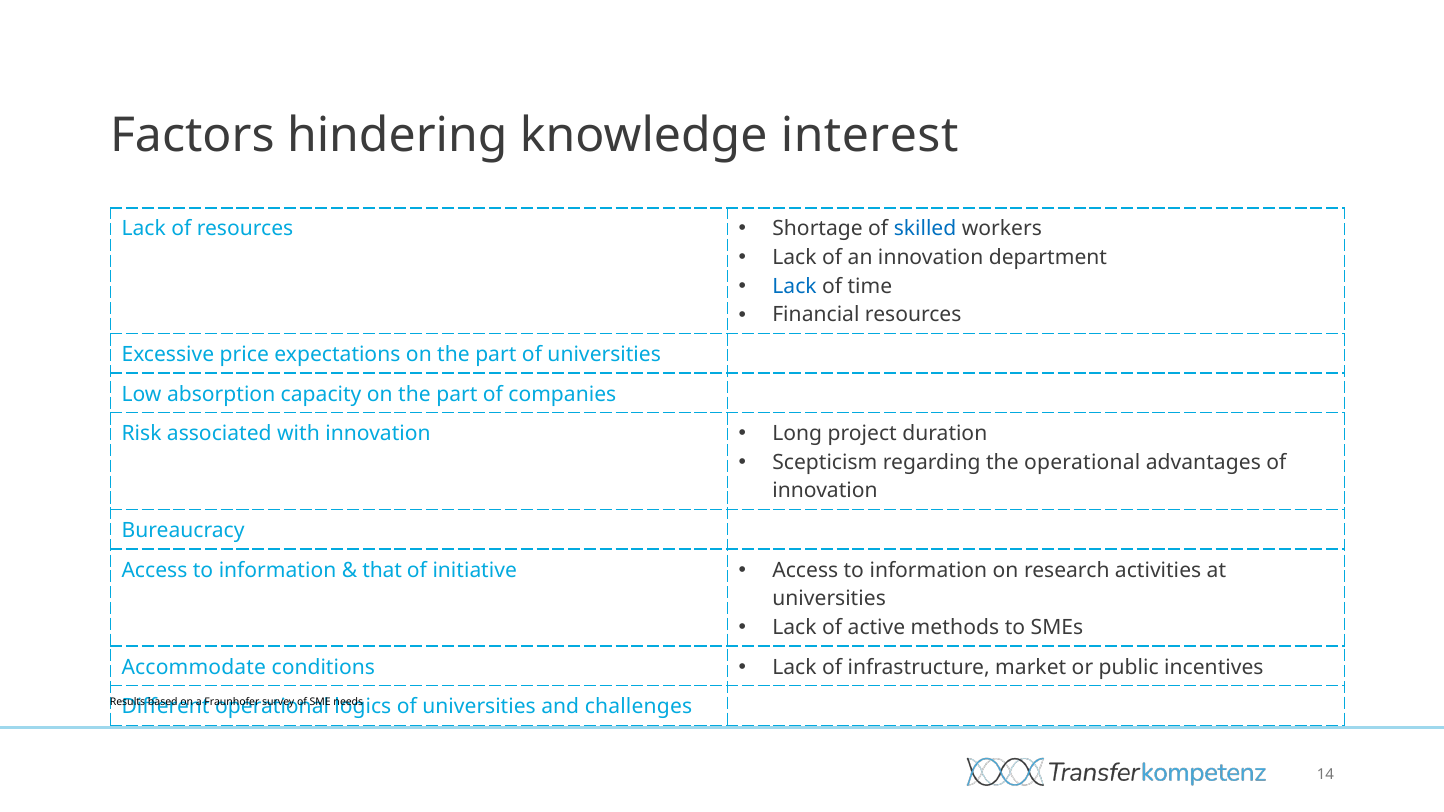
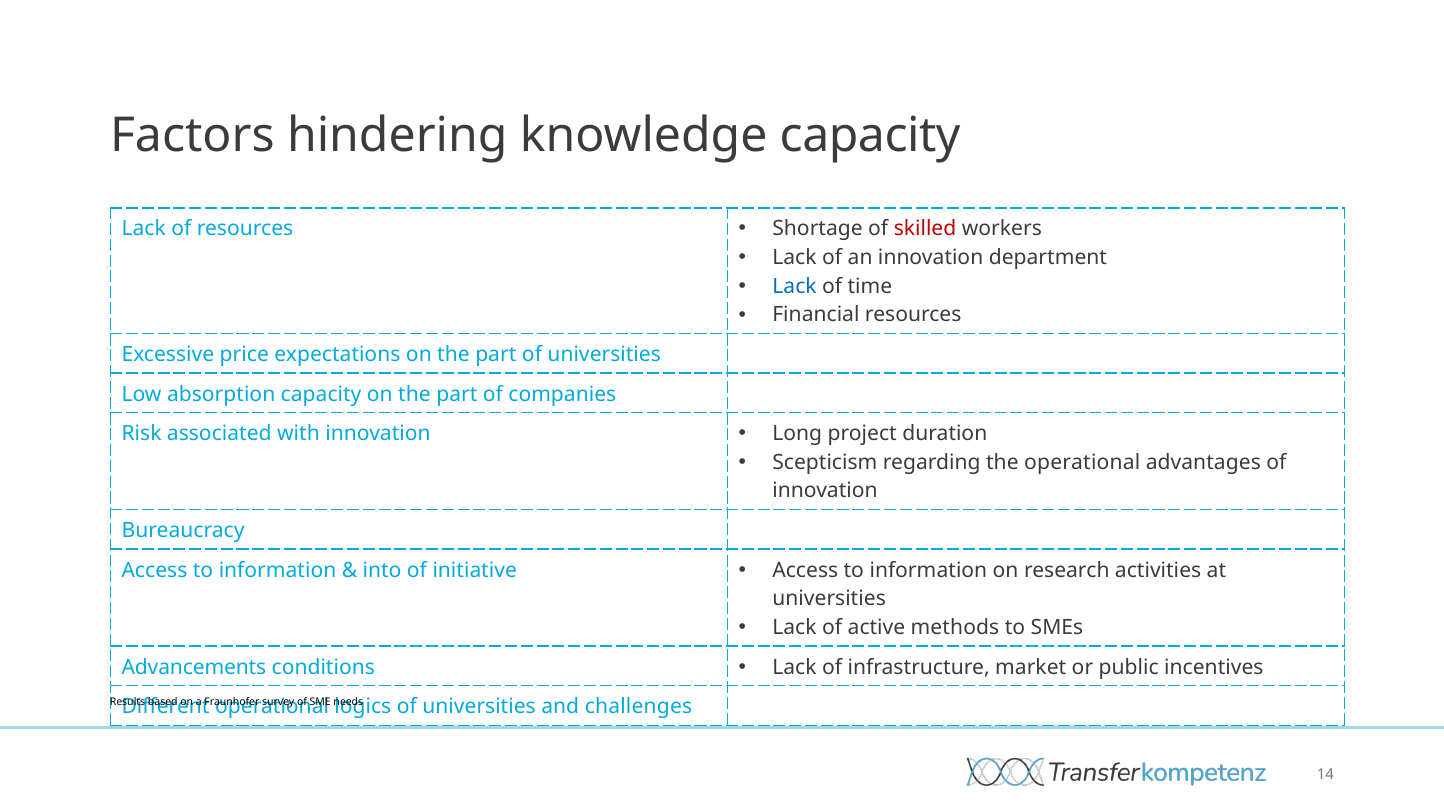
knowledge interest: interest -> capacity (870, 136)
skilled colour: blue -> red (925, 229)
that: that -> into (382, 570)
Accommodate: Accommodate -> Advancements (194, 667)
